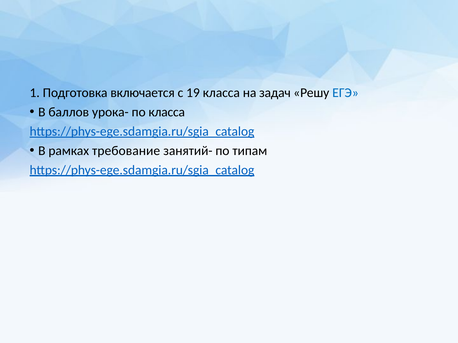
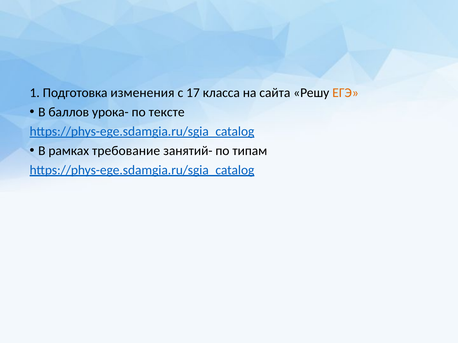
включается: включается -> изменения (142, 93)
19: 19 -> 17 (193, 93)
задач: задач -> сайта (275, 93)
ЕГЭ colour: blue -> orange (346, 93)
по класса: класса -> тексте (167, 112)
